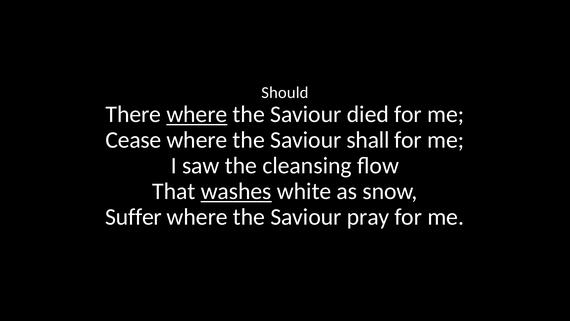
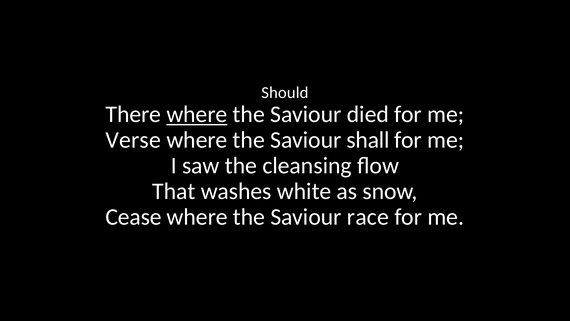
Cease: Cease -> Verse (133, 140)
washes underline: present -> none (236, 191)
Suffer: Suffer -> Cease (134, 217)
pray: pray -> race (368, 217)
